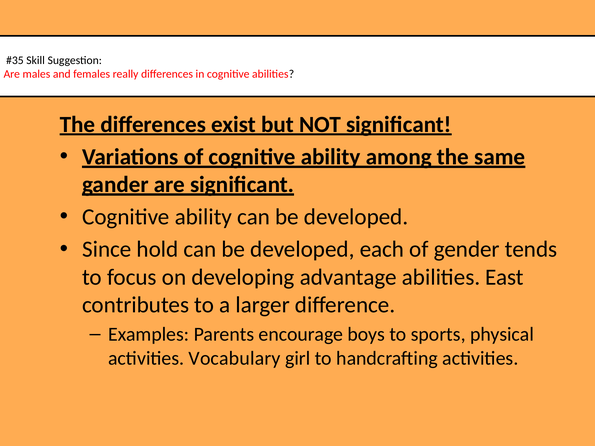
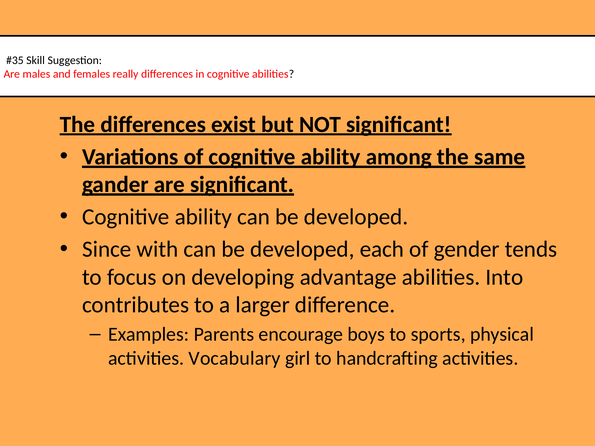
hold: hold -> with (157, 250)
East: East -> Into (504, 277)
